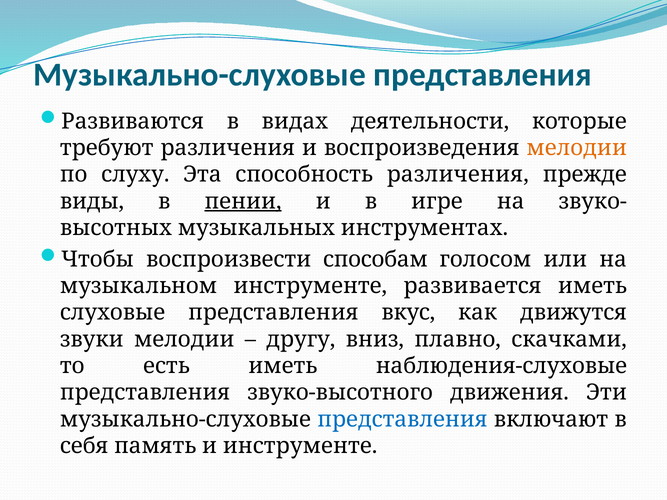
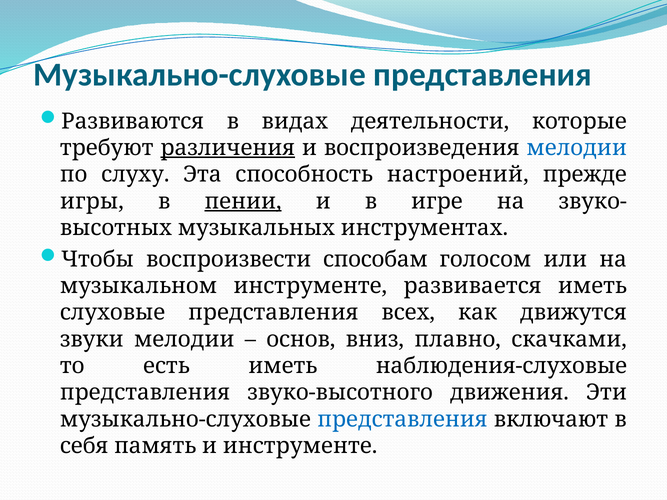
различения underline: none -> present (228, 148)
мелодии colour: orange -> blue (577, 148)
способность различения: различения -> настроений (458, 175)
виды: виды -> игры (92, 201)
вкус: вкус -> всех (408, 313)
другу: другу -> основ (301, 339)
